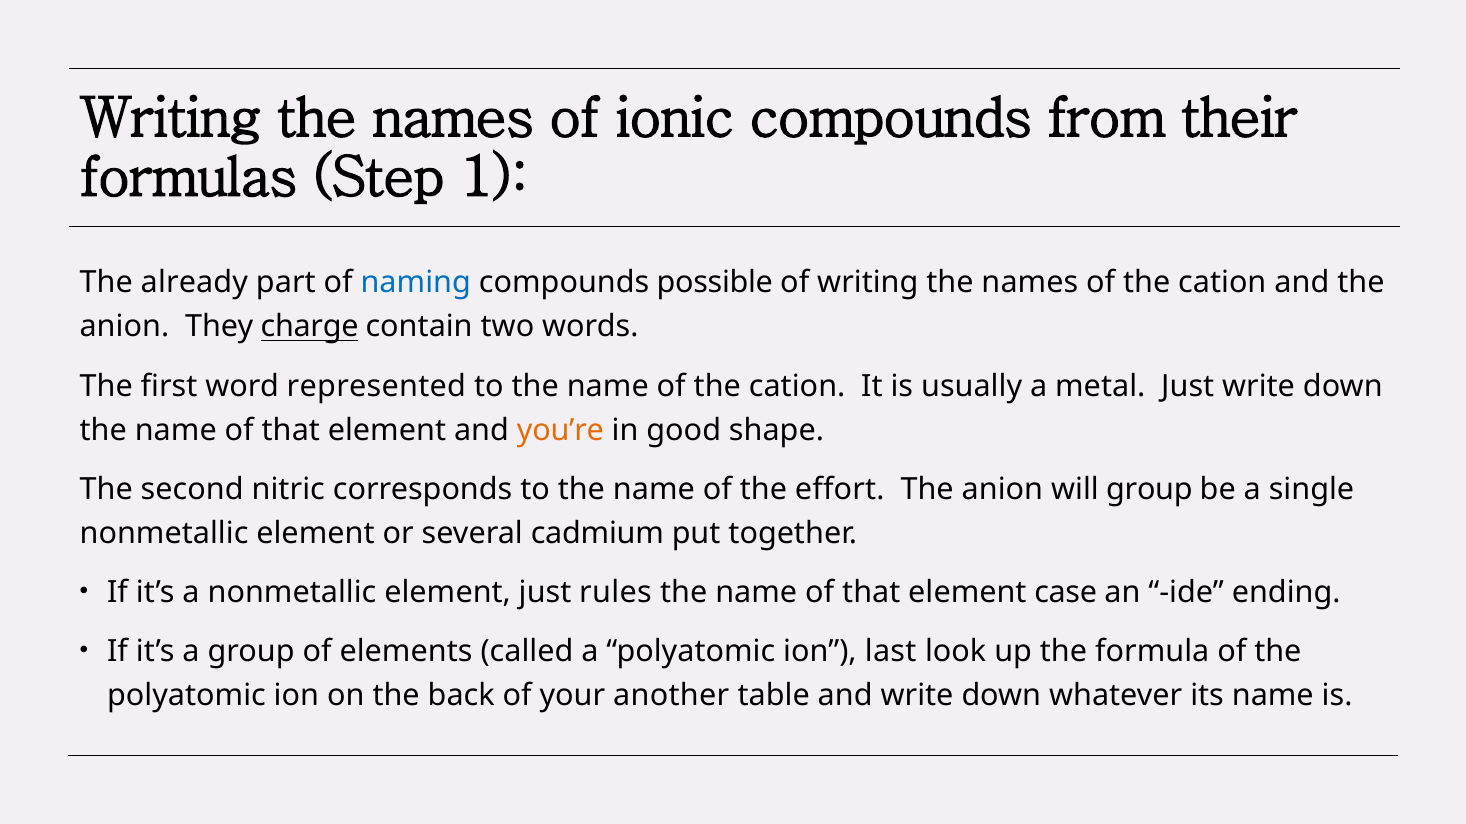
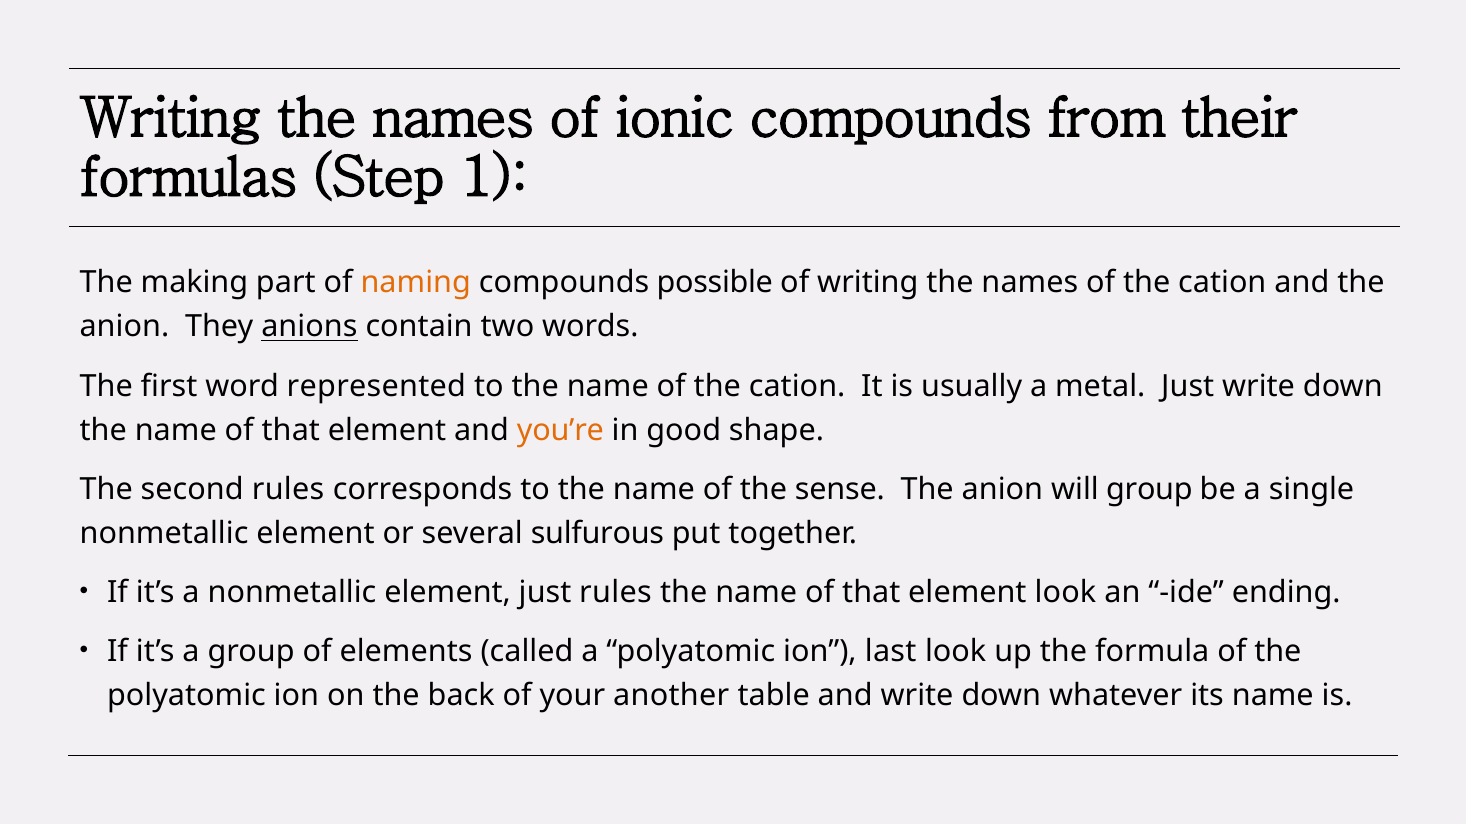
already: already -> making (194, 283)
naming colour: blue -> orange (416, 283)
charge: charge -> anions (309, 327)
second nitric: nitric -> rules (288, 490)
effort: effort -> sense (840, 490)
cadmium: cadmium -> sulfurous (597, 534)
element case: case -> look (1065, 593)
